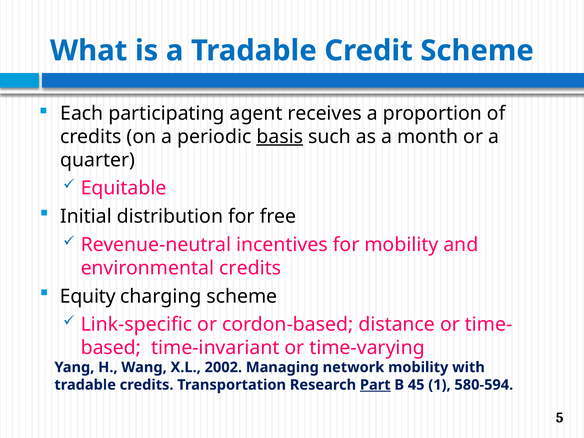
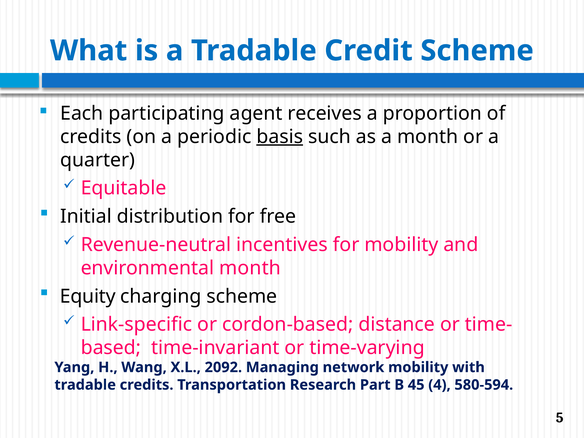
environmental credits: credits -> month (250, 268)
2002: 2002 -> 2092 (223, 367)
Part underline: present -> none (375, 385)
1: 1 -> 4 (439, 385)
